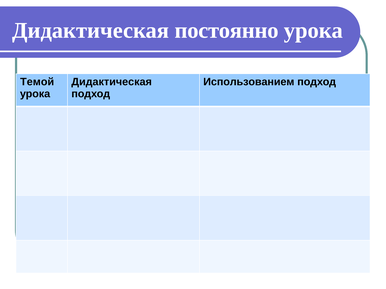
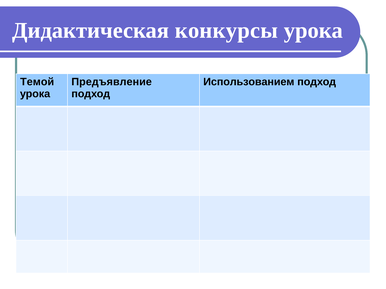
постоянно: постоянно -> конкурсы (226, 31)
Дидактическая: Дидактическая -> Предъявление (112, 82)
